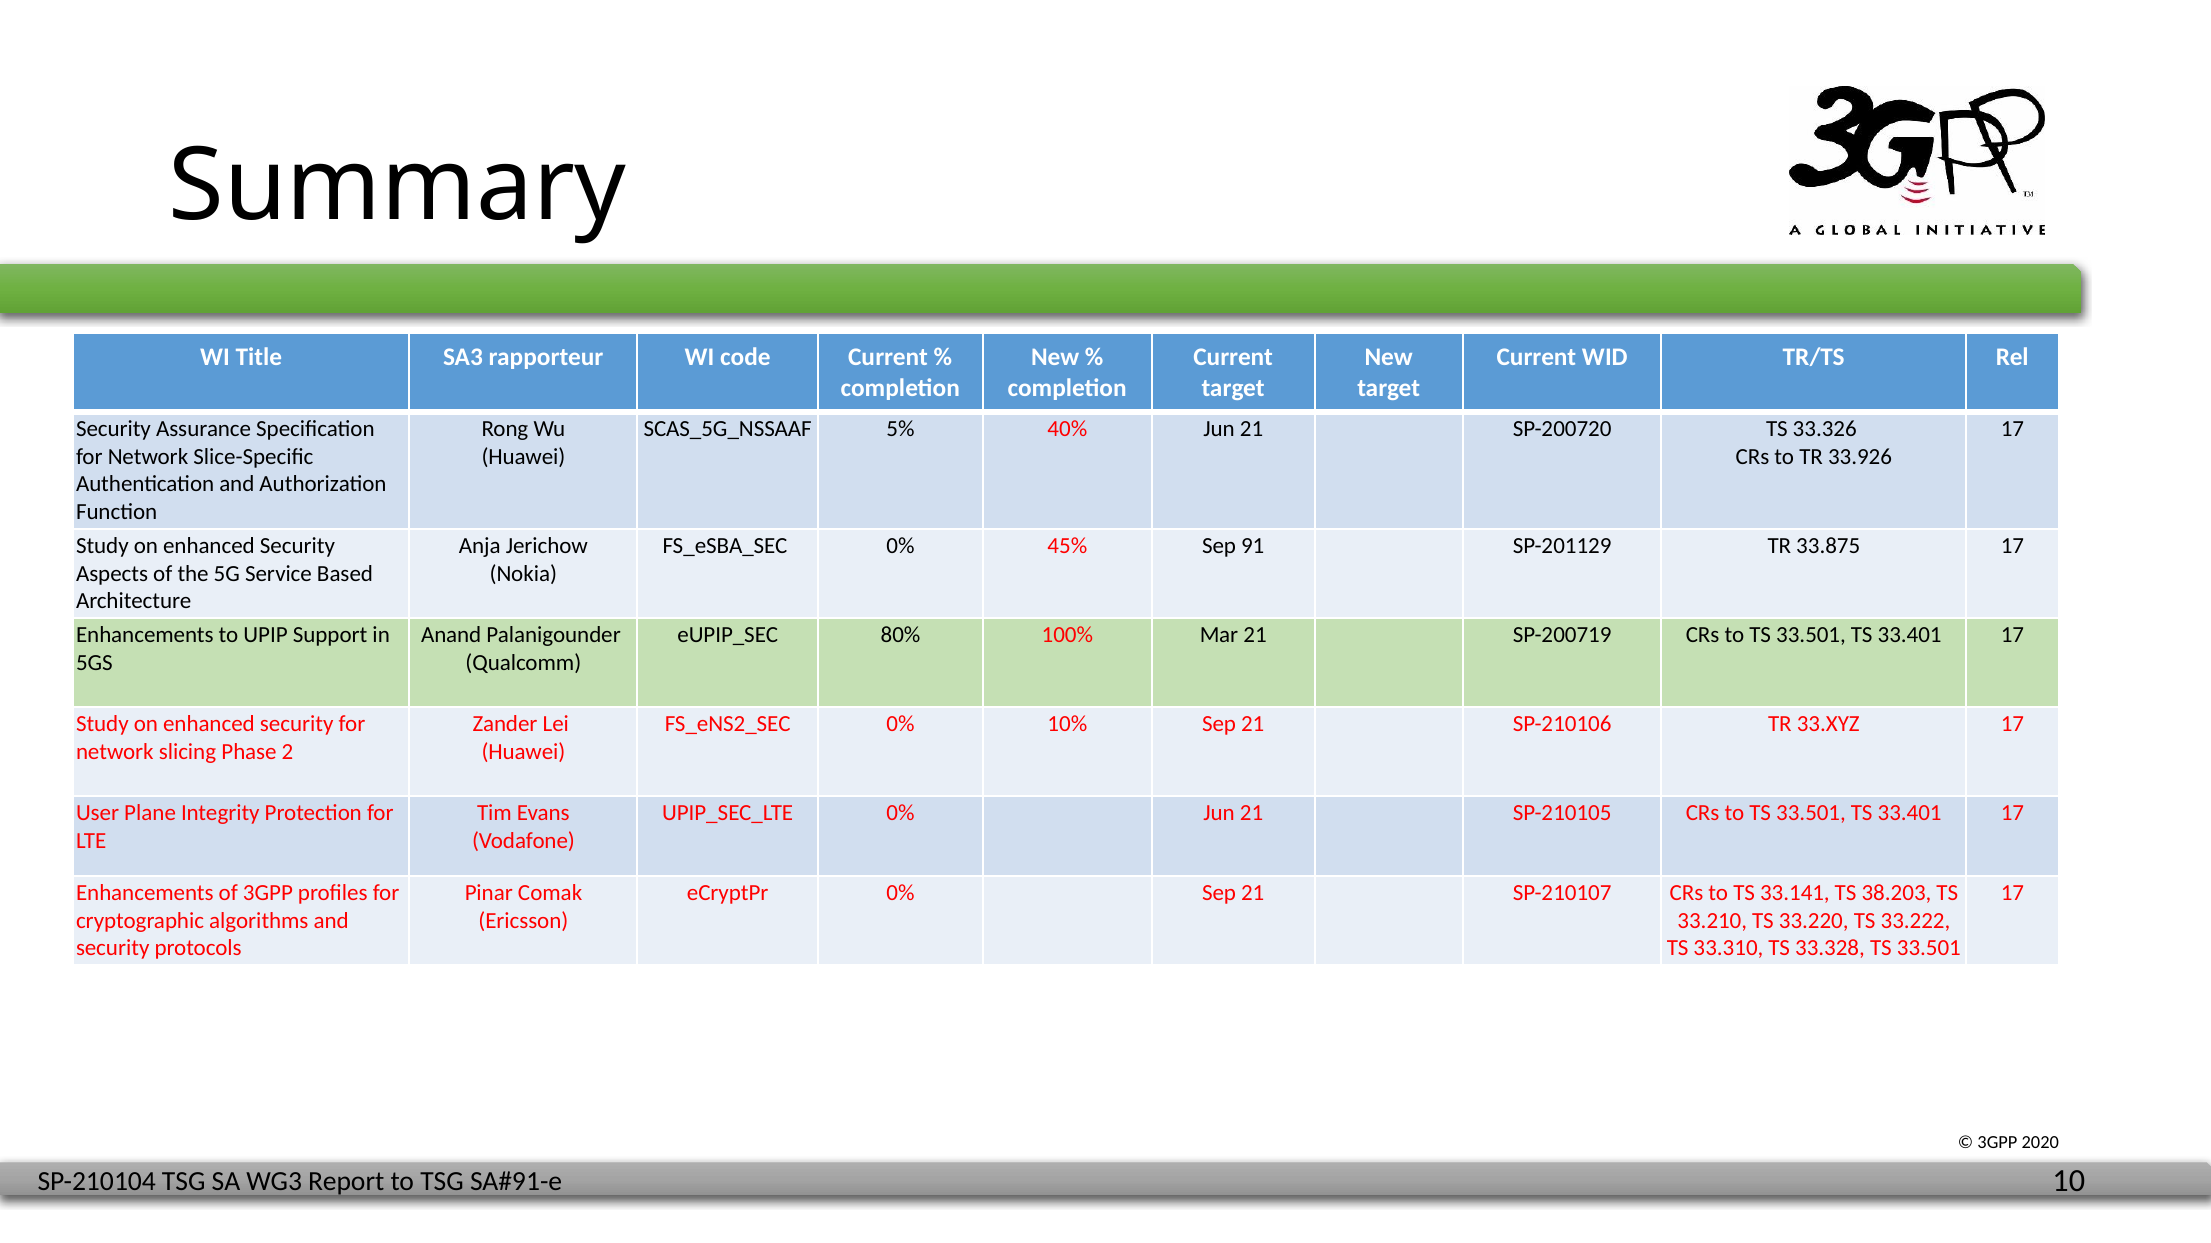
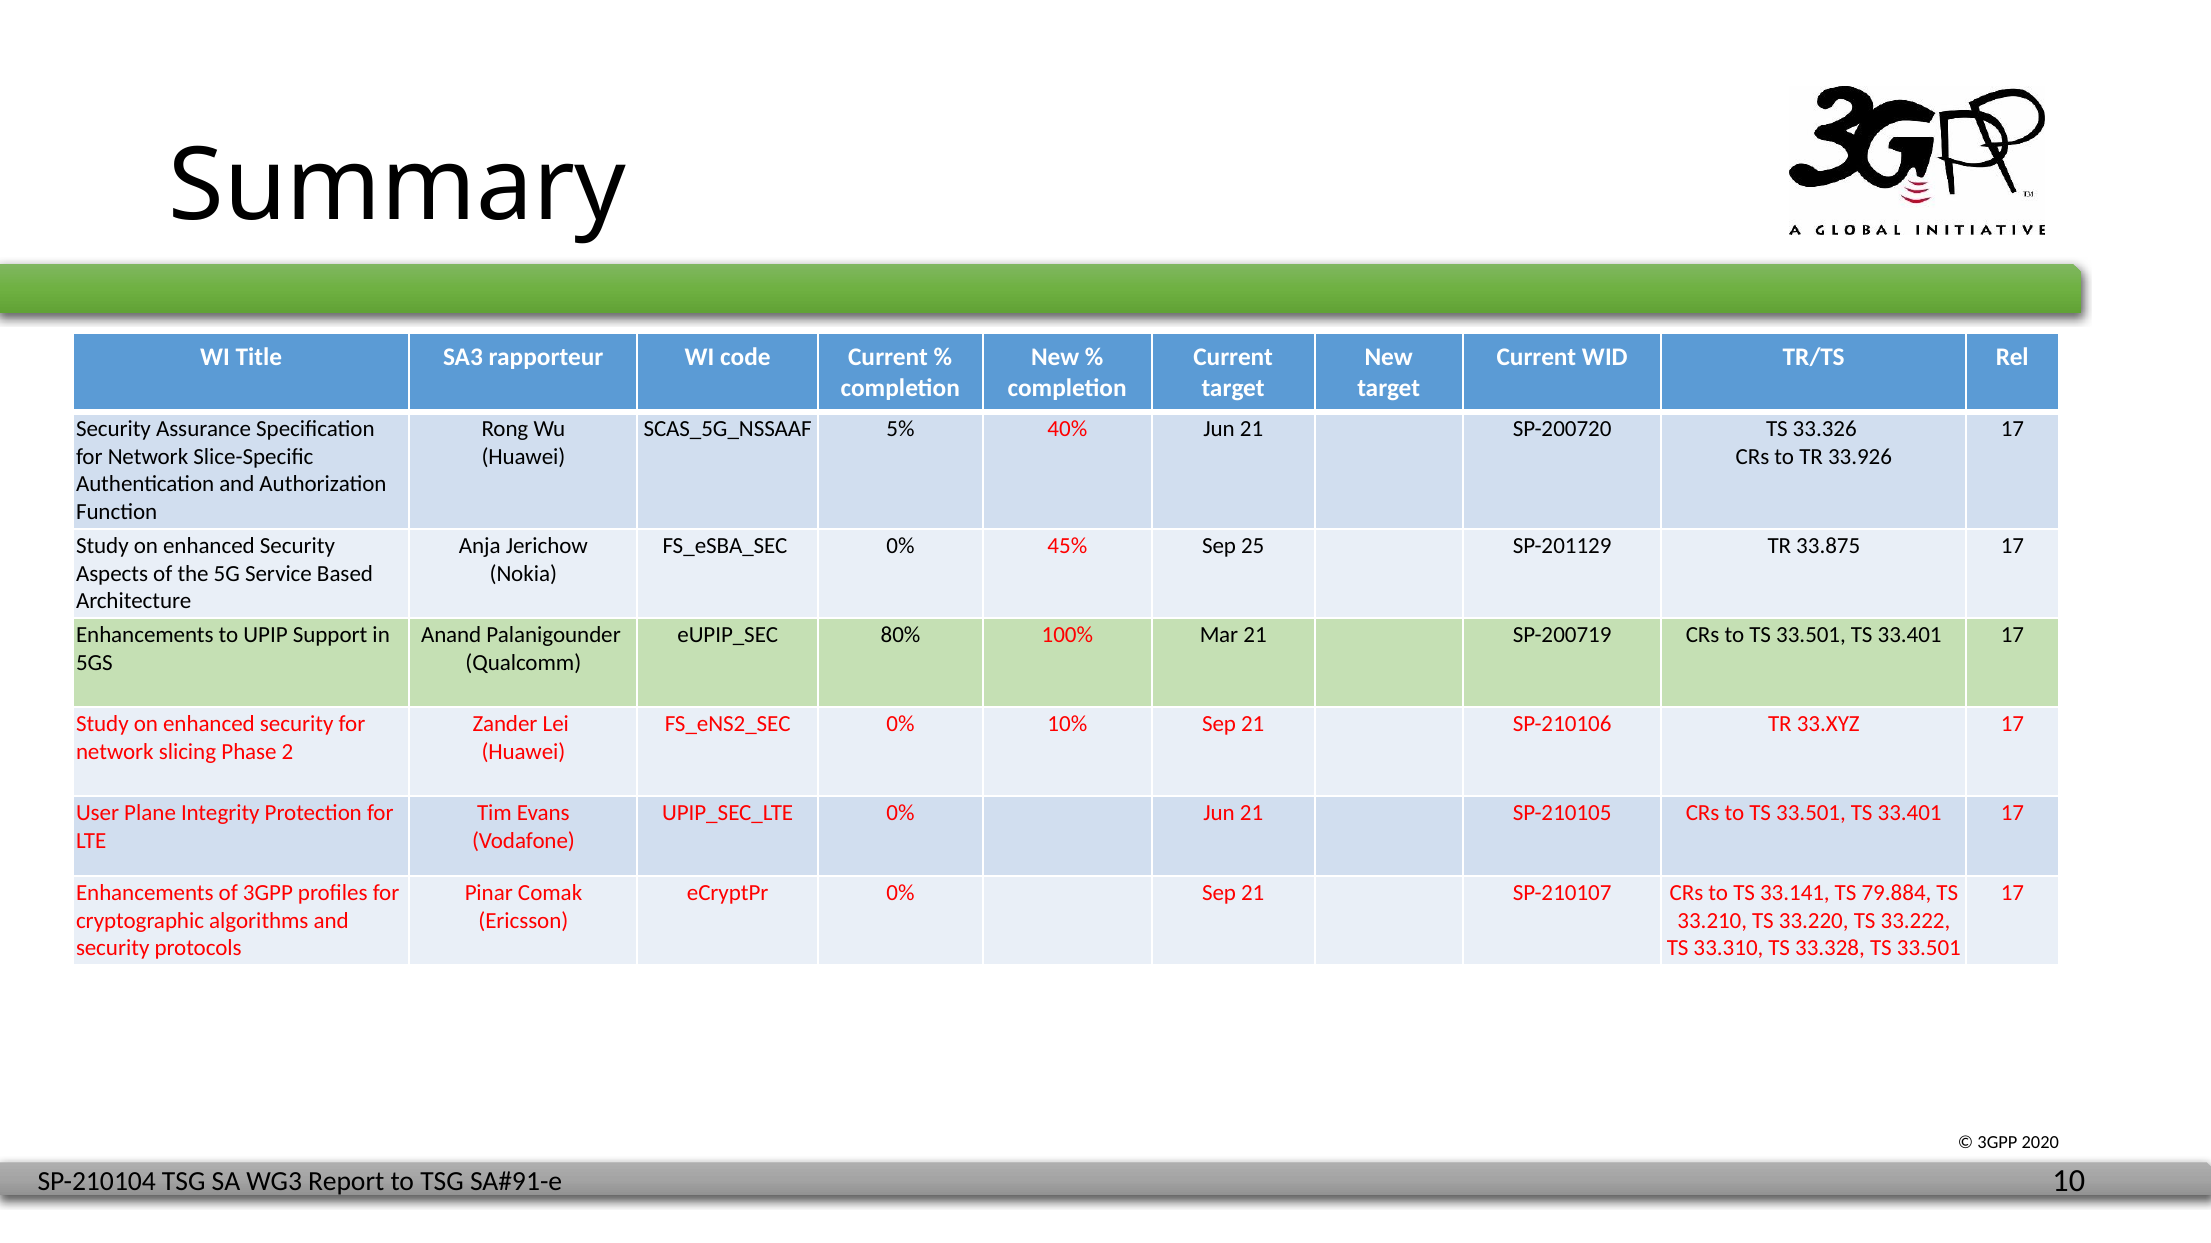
91: 91 -> 25 (1253, 546)
38.203: 38.203 -> 79.884 (1896, 894)
